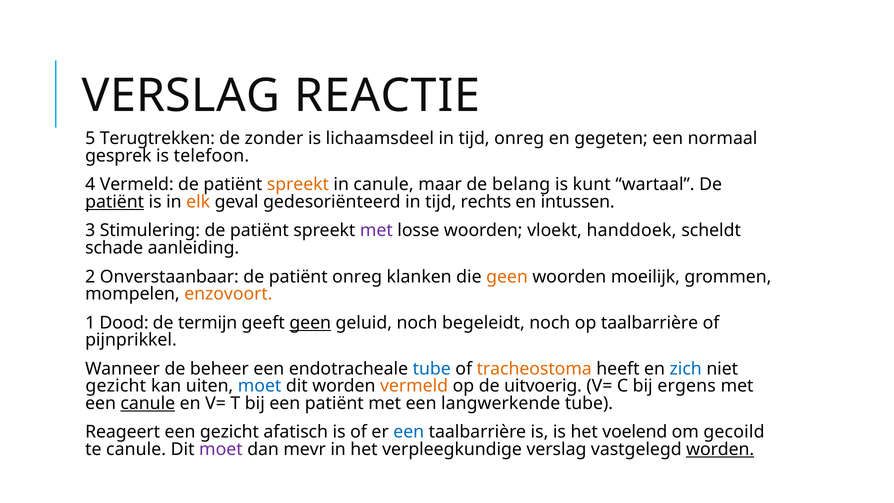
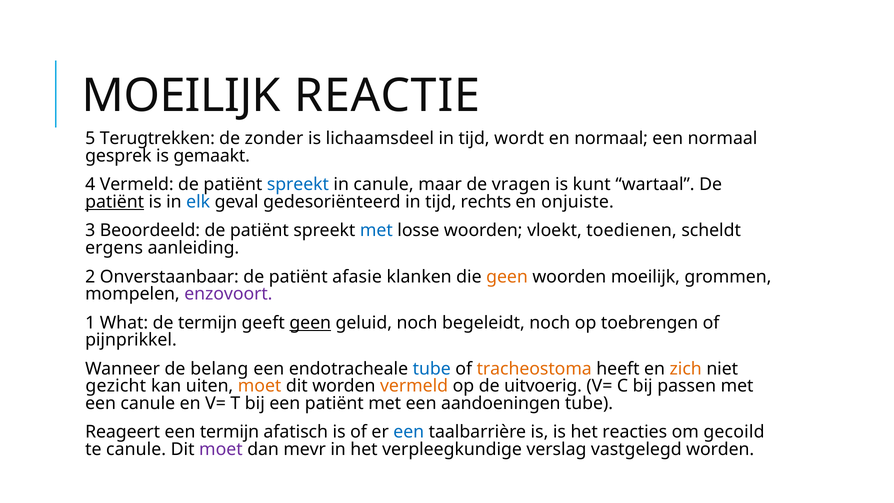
VERSLAG: VERSLAG -> MOEILIJK (181, 96)
tijd onreg: onreg -> wordt (519, 138)
en gegeten: gegeten -> normaal (611, 138)
telefoon: telefoon -> gemaakt (212, 156)
spreekt colour: orange -> blue (298, 185)
belang: belang -> vragen (521, 185)
elk colour: orange -> blue (198, 202)
intussen: intussen -> onjuiste (577, 202)
Stimulering: Stimulering -> Beoordeeld (150, 231)
met colour: purple -> blue (376, 231)
handdoek: handdoek -> toedienen (632, 231)
schade: schade -> ergens (114, 248)
patiënt onreg: onreg -> afasie (357, 277)
enzovoort colour: orange -> purple (228, 294)
Dood: Dood -> What (124, 323)
op taalbarrière: taalbarrière -> toebrengen (650, 323)
beheer: beheer -> belang (219, 369)
zich colour: blue -> orange (686, 369)
moet colour: blue -> orange (260, 386)
ergens: ergens -> passen (687, 386)
canule underline: present -> none (148, 403)
langwerkende: langwerkende -> aandoeningen (501, 403)
een gezicht: gezicht -> termijn (230, 432)
voelend: voelend -> reacties (635, 432)
worden underline: present -> none (720, 449)
